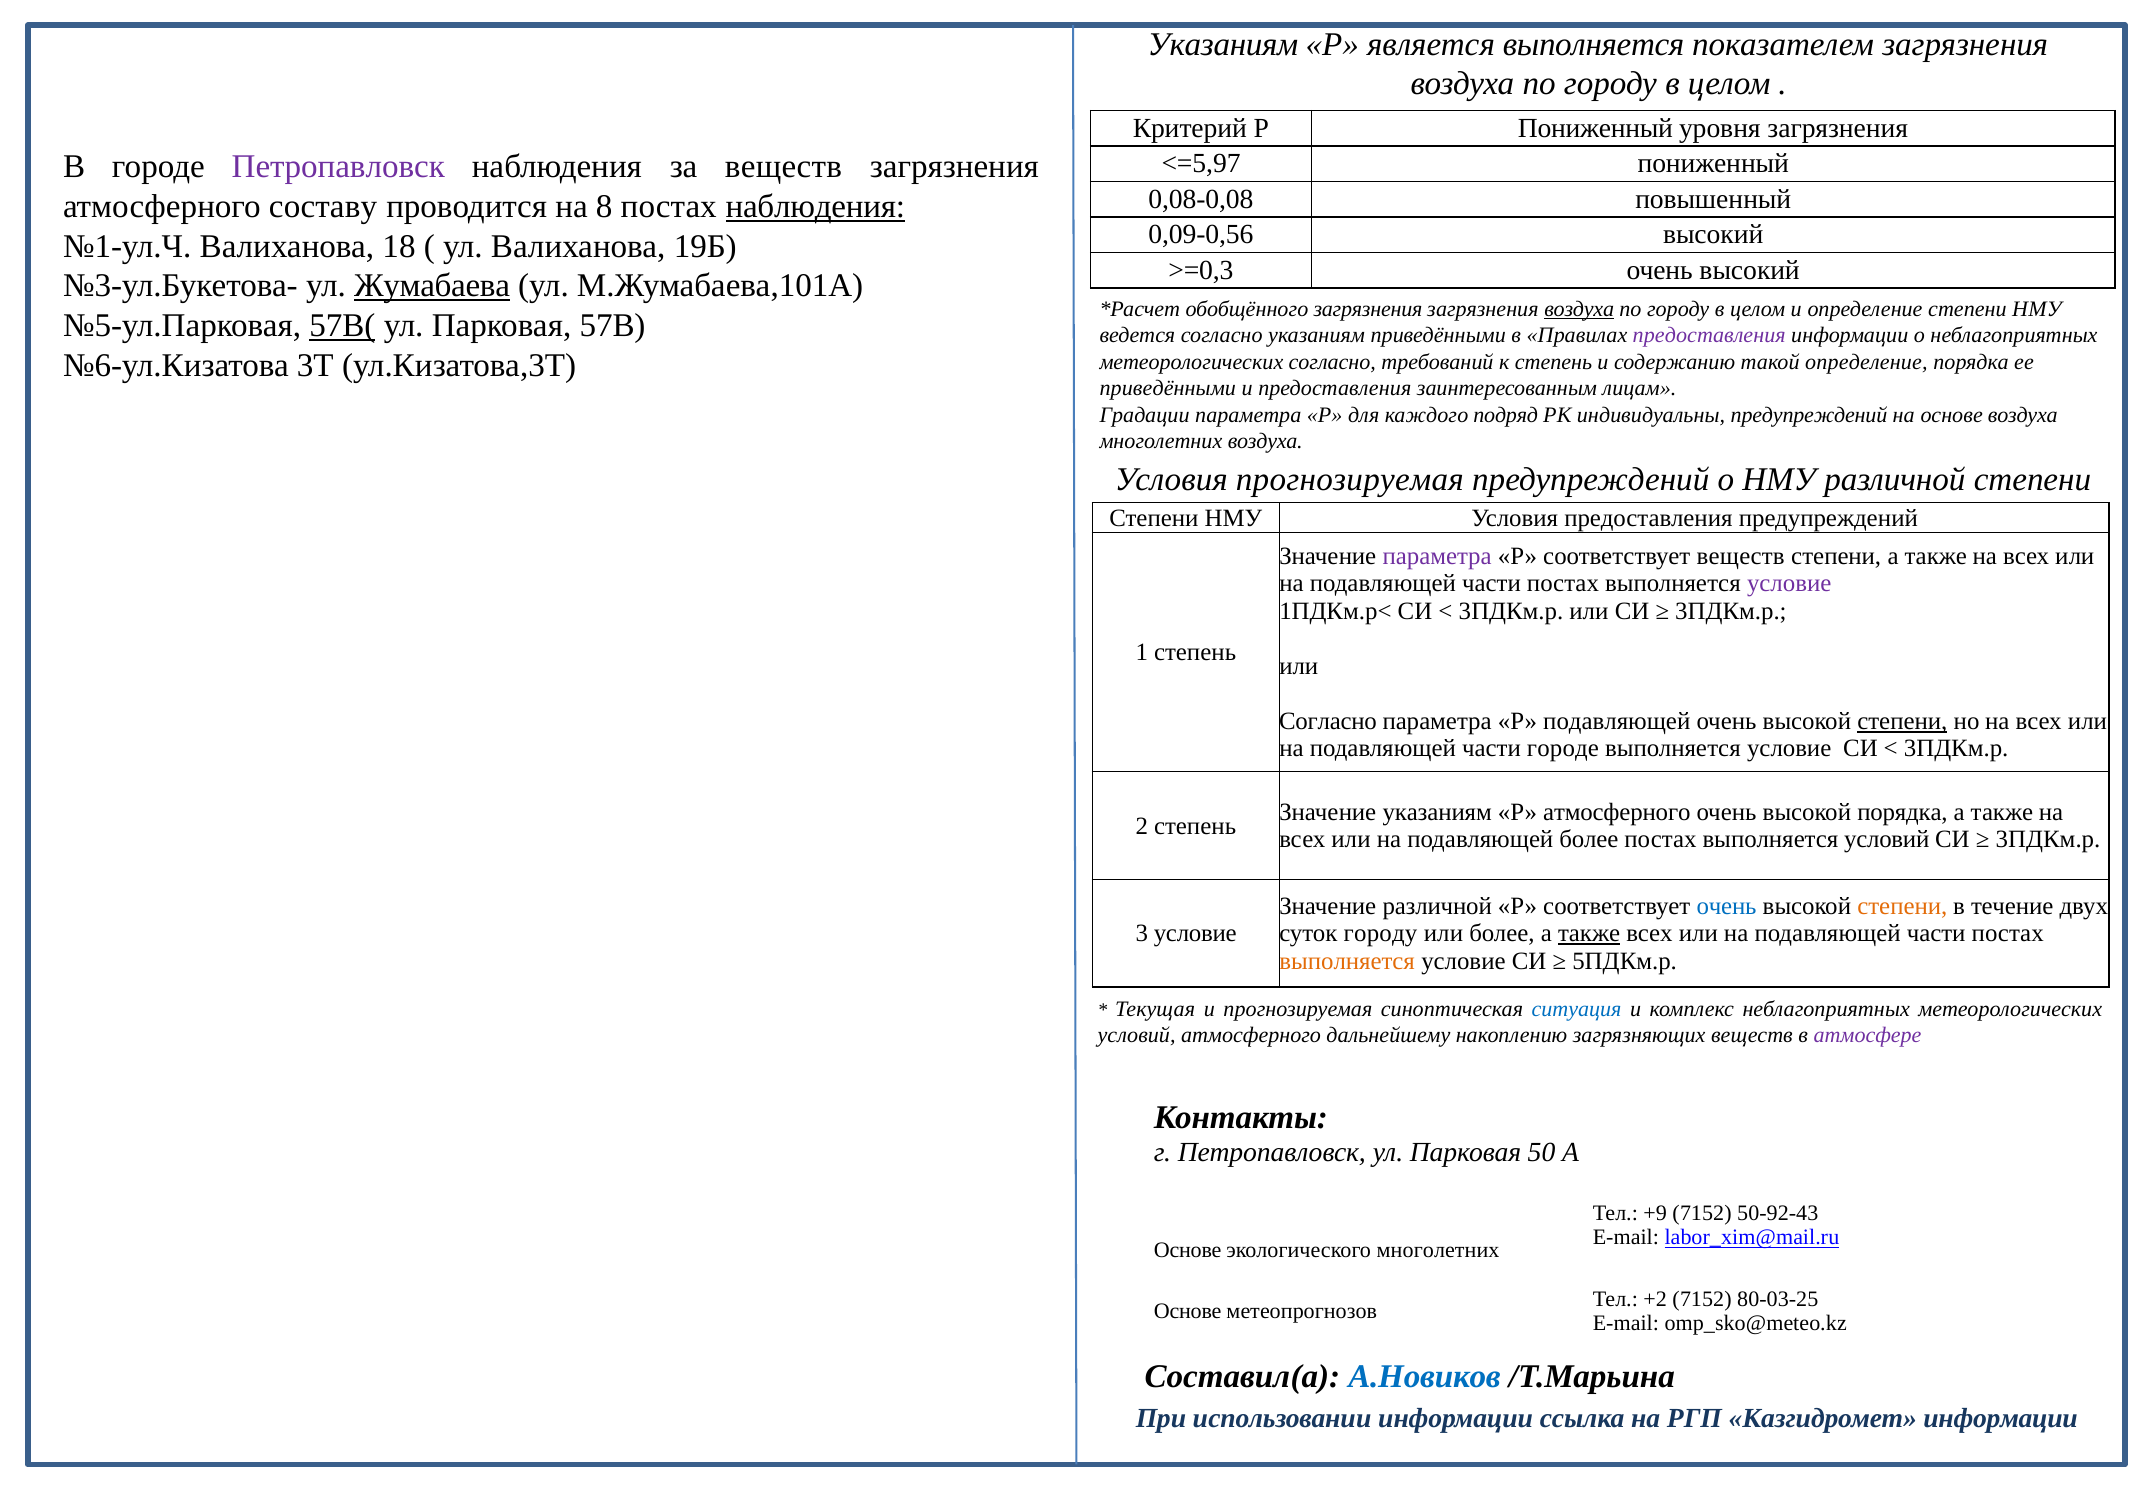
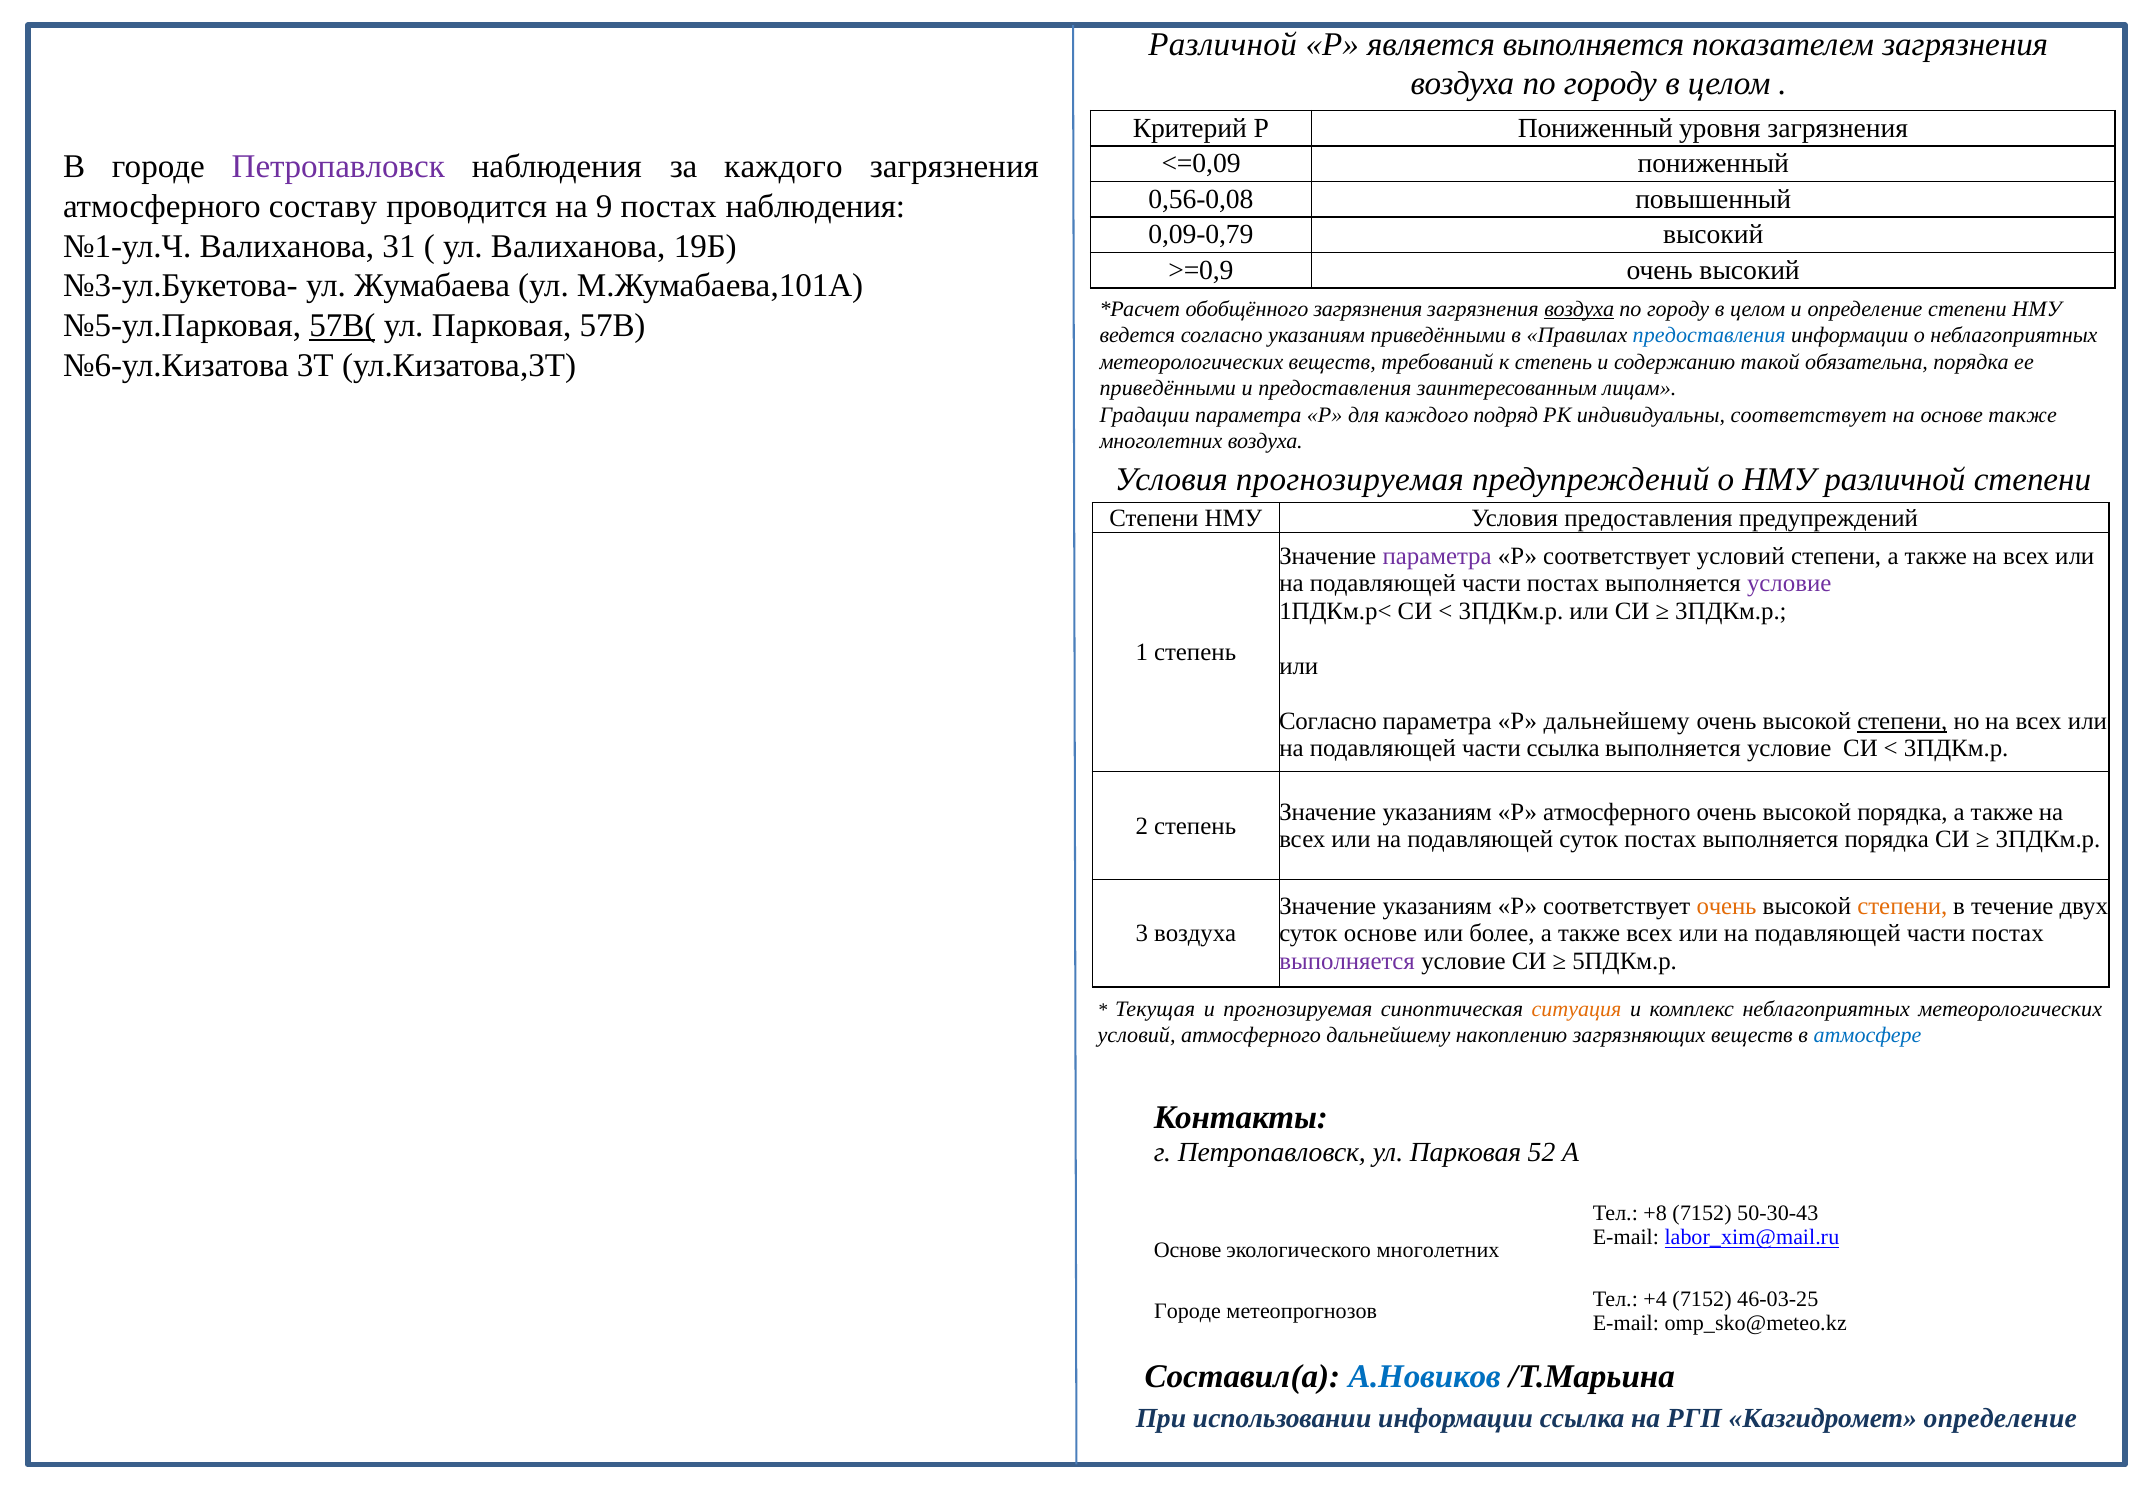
Указаниям: Указаниям -> Различной (1223, 44)
<=5,97: <=5,97 -> <=0,09 (1201, 164)
за веществ: веществ -> каждого (783, 167)
0,08-0,08: 0,08-0,08 -> 0,56-0,08 (1201, 199)
8: 8 -> 9 (604, 207)
наблюдения underline: present -> none (815, 207)
0,09-0,56: 0,09-0,56 -> 0,09-0,79 (1201, 235)
18: 18 -> 31 (399, 246)
>=0,3: >=0,3 -> >=0,9 (1201, 270)
Жумабаева underline: present -> none (432, 286)
предоставления colour: purple -> blue (1709, 336)
метеорологических согласно: согласно -> веществ (1332, 362)
такой определение: определение -> обязательна (1867, 362)
индивидуальны предупреждений: предупреждений -> соответствует (1809, 415)
основе воздуха: воздуха -> также (2023, 415)
соответствует веществ: веществ -> условий (1741, 556)
Р подавляющей: подавляющей -> дальнейшему (1617, 721)
части городе: городе -> ссылка (1563, 749)
подавляющей более: более -> суток (1589, 840)
выполняется условий: условий -> порядка (1887, 840)
различной: различной -> указаниям (1437, 906)
очень colour: blue -> orange (1727, 906)
3 условие: условие -> воздуха (1195, 934)
суток городу: городу -> основе (1381, 934)
также underline: present -> none (1589, 934)
выполняется colour: orange -> purple (1347, 961)
ситуация colour: blue -> orange (1577, 1009)
атмосфере colour: purple -> blue (1868, 1036)
50: 50 -> 52 (1542, 1152)
+9: +9 -> +8 (1655, 1213)
50-92-43: 50-92-43 -> 50-30-43 (1778, 1213)
+2: +2 -> +4 (1655, 1300)
80-03-25: 80-03-25 -> 46-03-25 (1778, 1300)
Основе: Основе -> Городе (1188, 1312)
Казгидромет информации: информации -> определение (2000, 1419)
